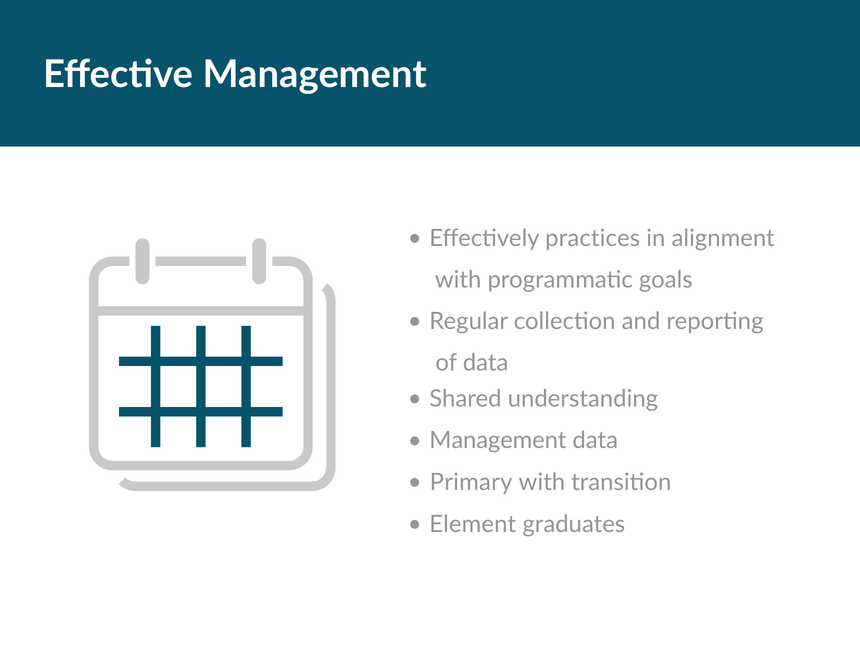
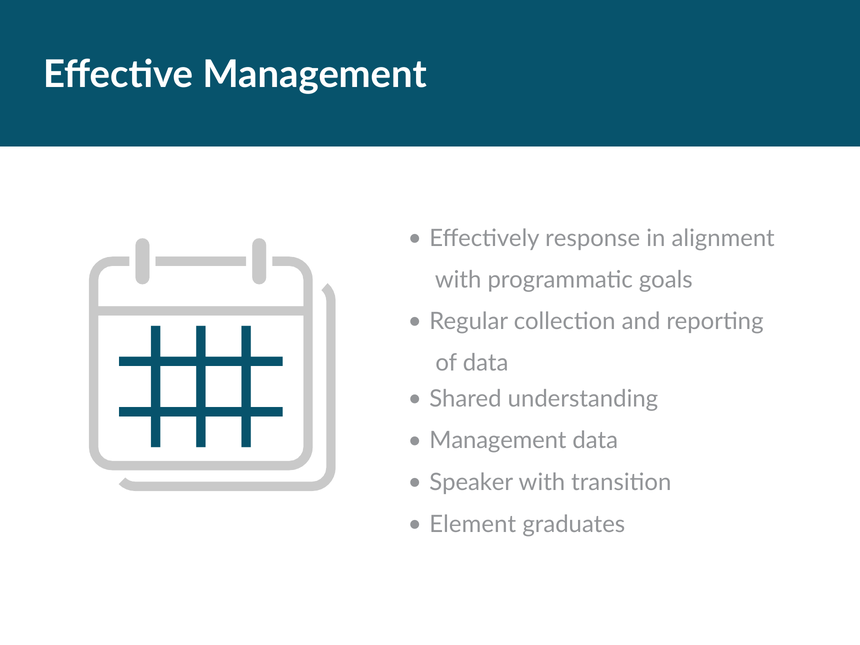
practices: practices -> response (593, 238)
Primary: Primary -> Speaker (471, 482)
